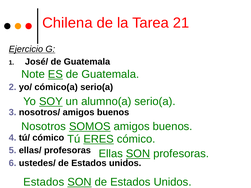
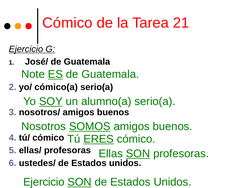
Chilena: Chilena -> Cómico (67, 23)
Estados: Estados -> Ejercicio (44, 182)
